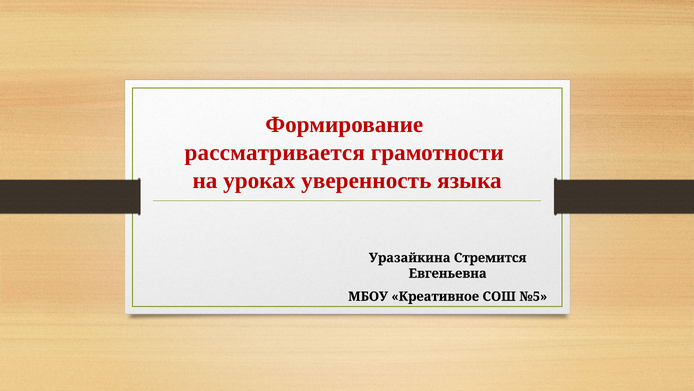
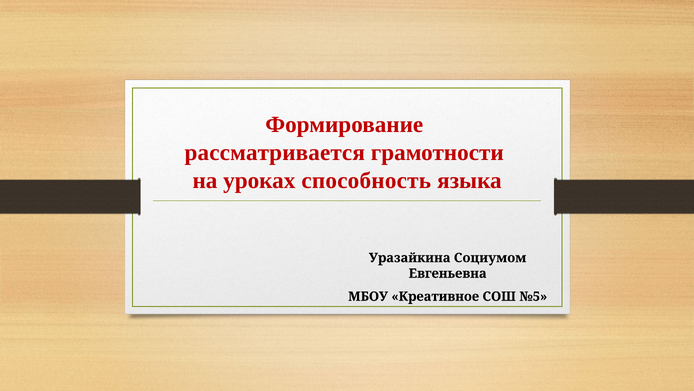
уверенность: уверенность -> способность (366, 180)
Стремится: Стремится -> Социумом (490, 257)
